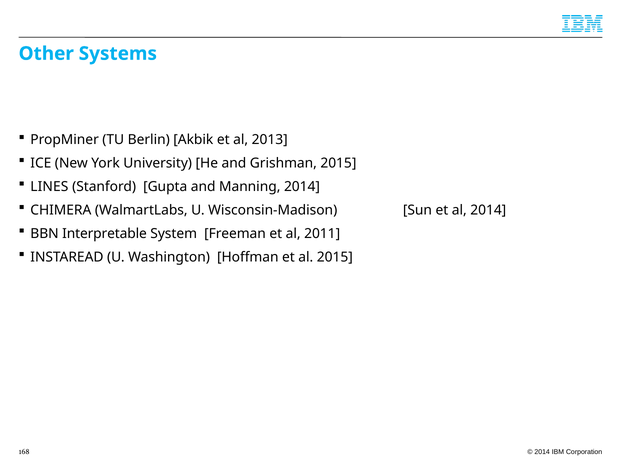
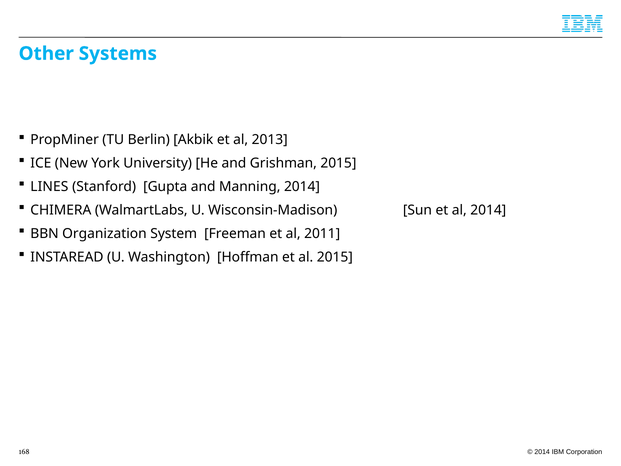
Interpretable: Interpretable -> Organization (104, 233)
